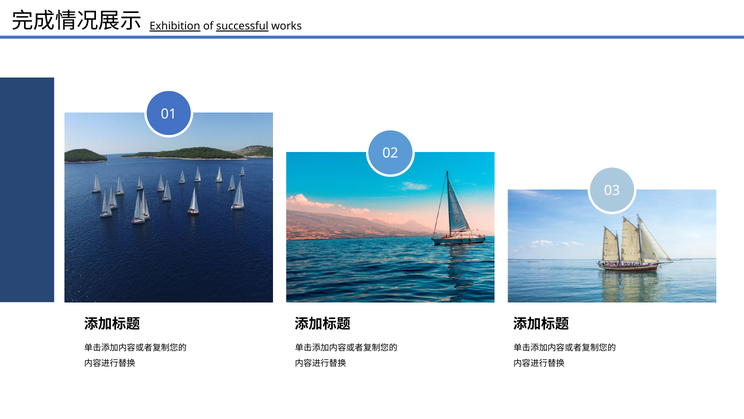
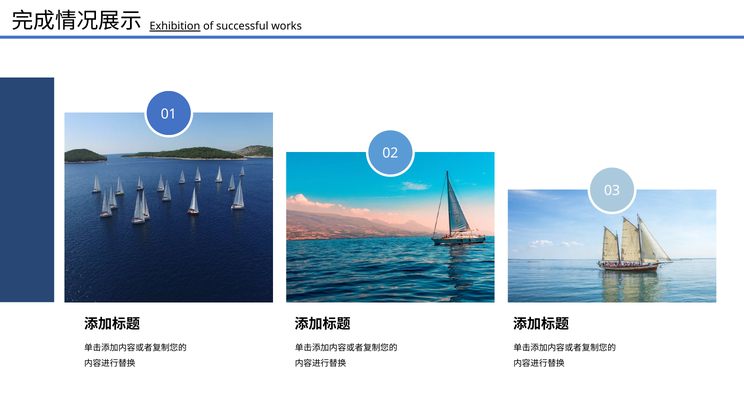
successful underline: present -> none (242, 26)
